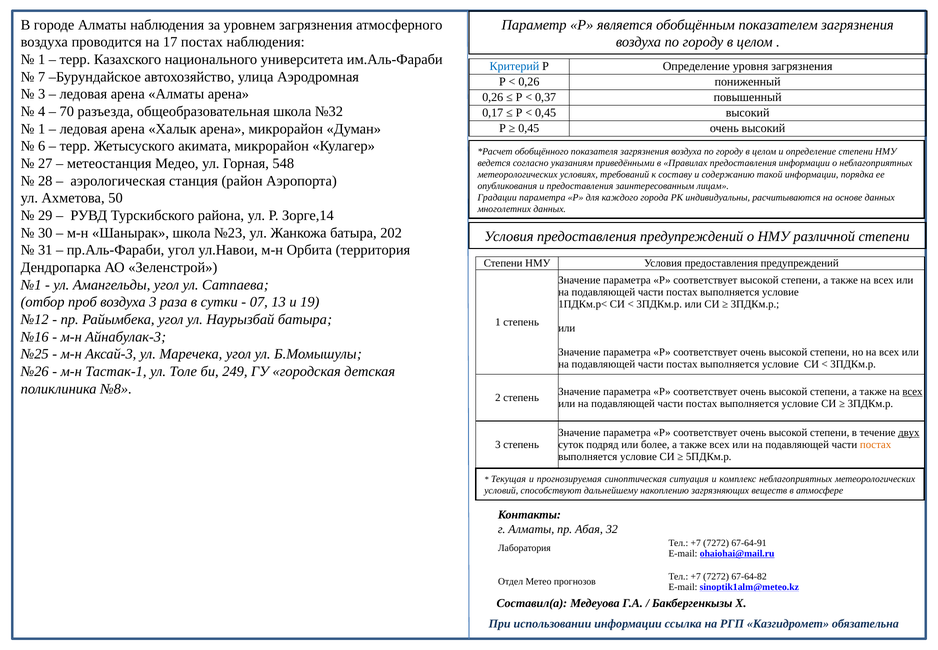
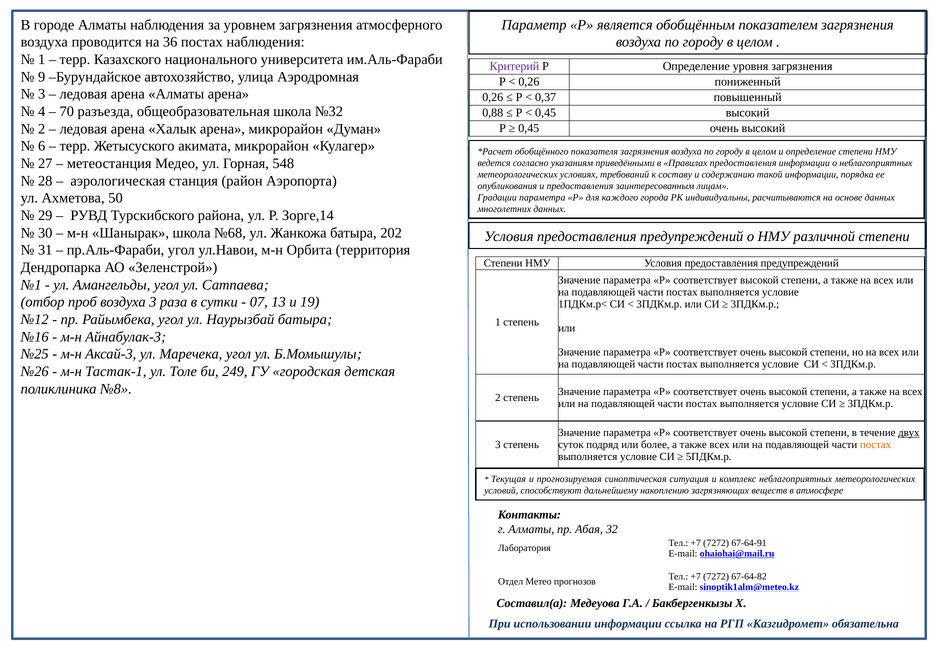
17: 17 -> 36 (170, 42)
Критерий colour: blue -> purple (514, 66)
7: 7 -> 9 (42, 77)
0,17: 0,17 -> 0,88 (493, 113)
1: 1 -> 2 (42, 129)
№23: №23 -> №68 (230, 233)
всех underline: present -> none (913, 391)
